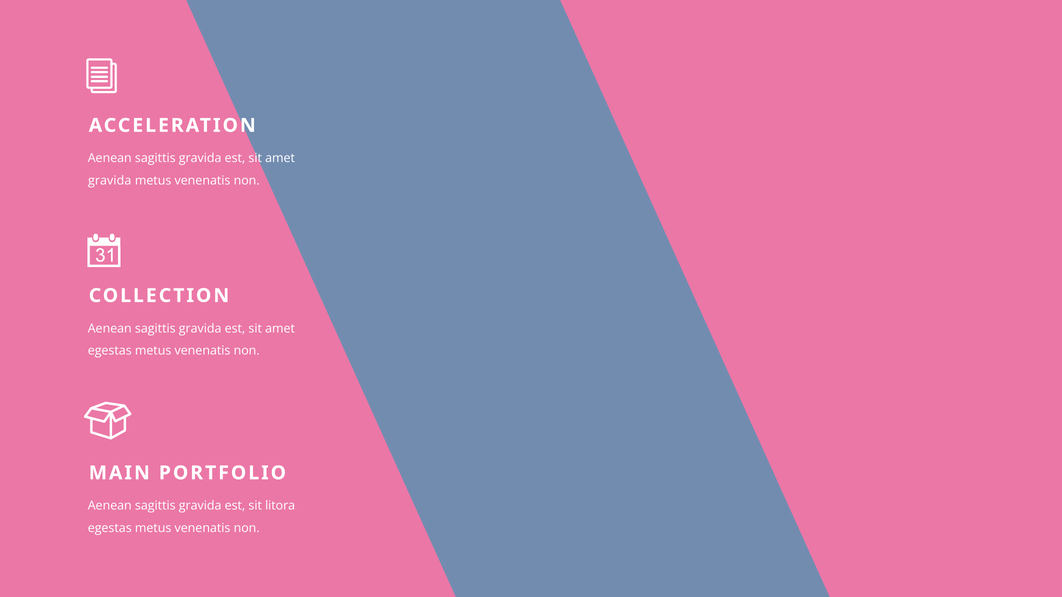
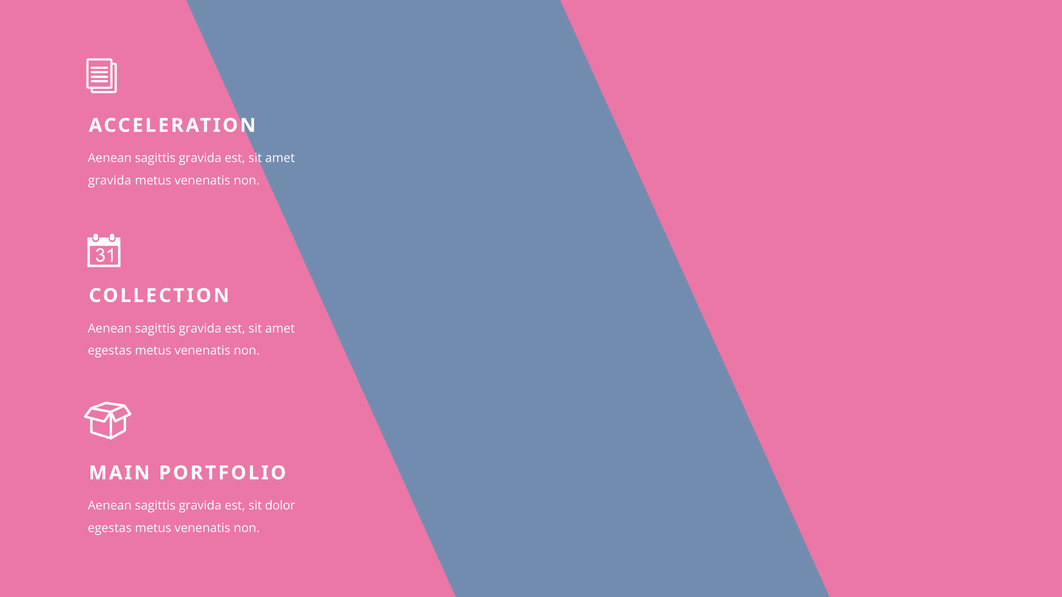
litora: litora -> dolor (280, 506)
